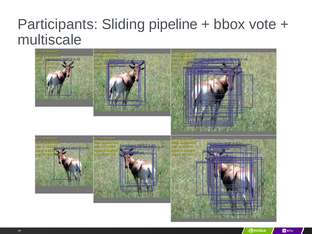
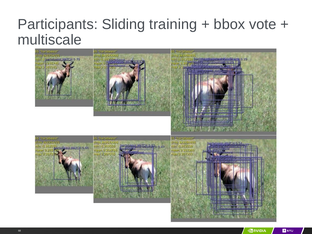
pipeline: pipeline -> training (173, 24)
